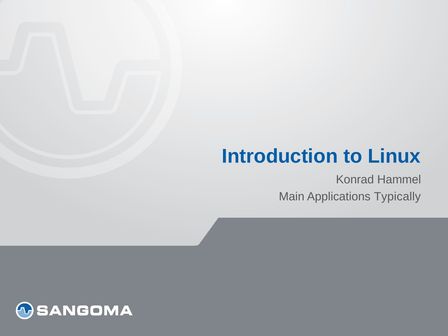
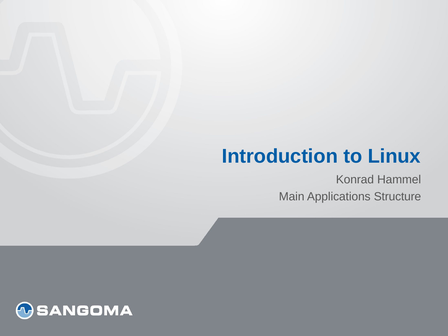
Typically: Typically -> Structure (397, 197)
